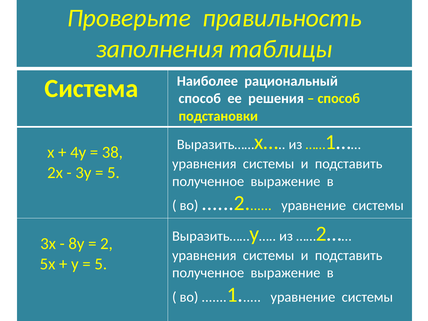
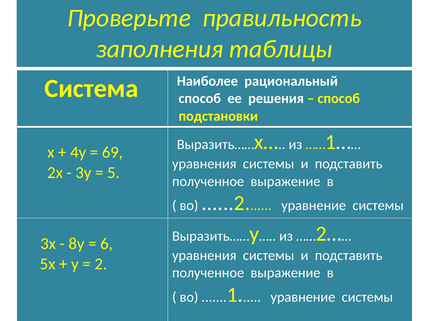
38: 38 -> 69 (112, 152)
2: 2 -> 6 (107, 244)
5: 5 -> 2 (101, 264)
